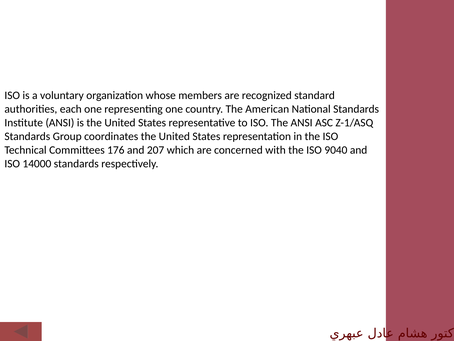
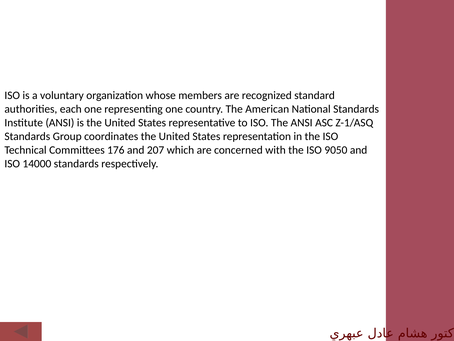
9040: 9040 -> 9050 (336, 150)
